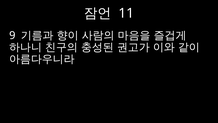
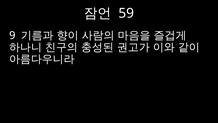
11: 11 -> 59 (126, 13)
